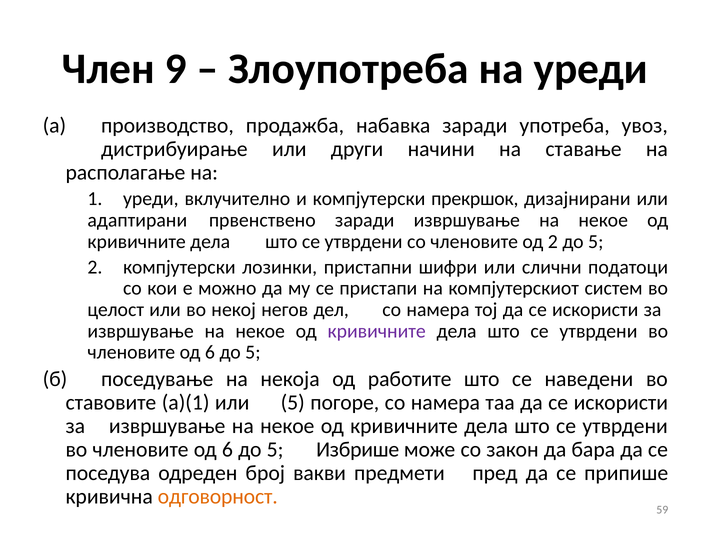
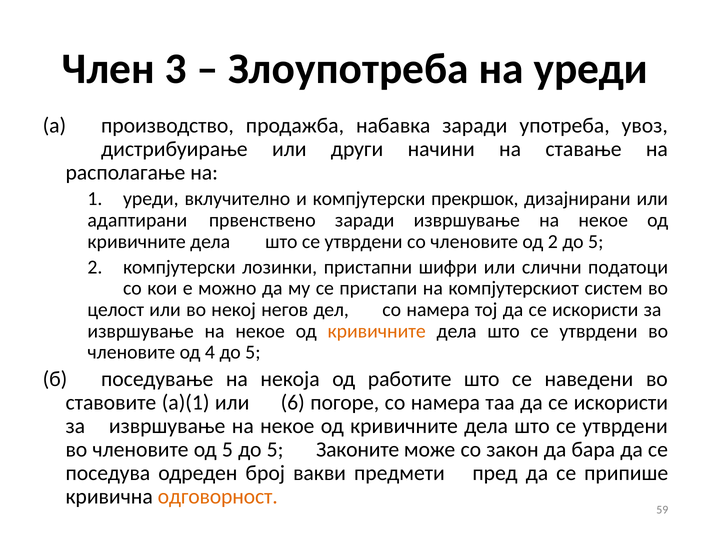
9: 9 -> 3 (176, 69)
кривичните colour: purple -> orange (377, 331)
6: 6 -> 4 (210, 352)
или 5: 5 -> 6 (293, 402)
6: 6 -> 5 (227, 449)
Избрише: Избрише -> Законите (358, 449)
